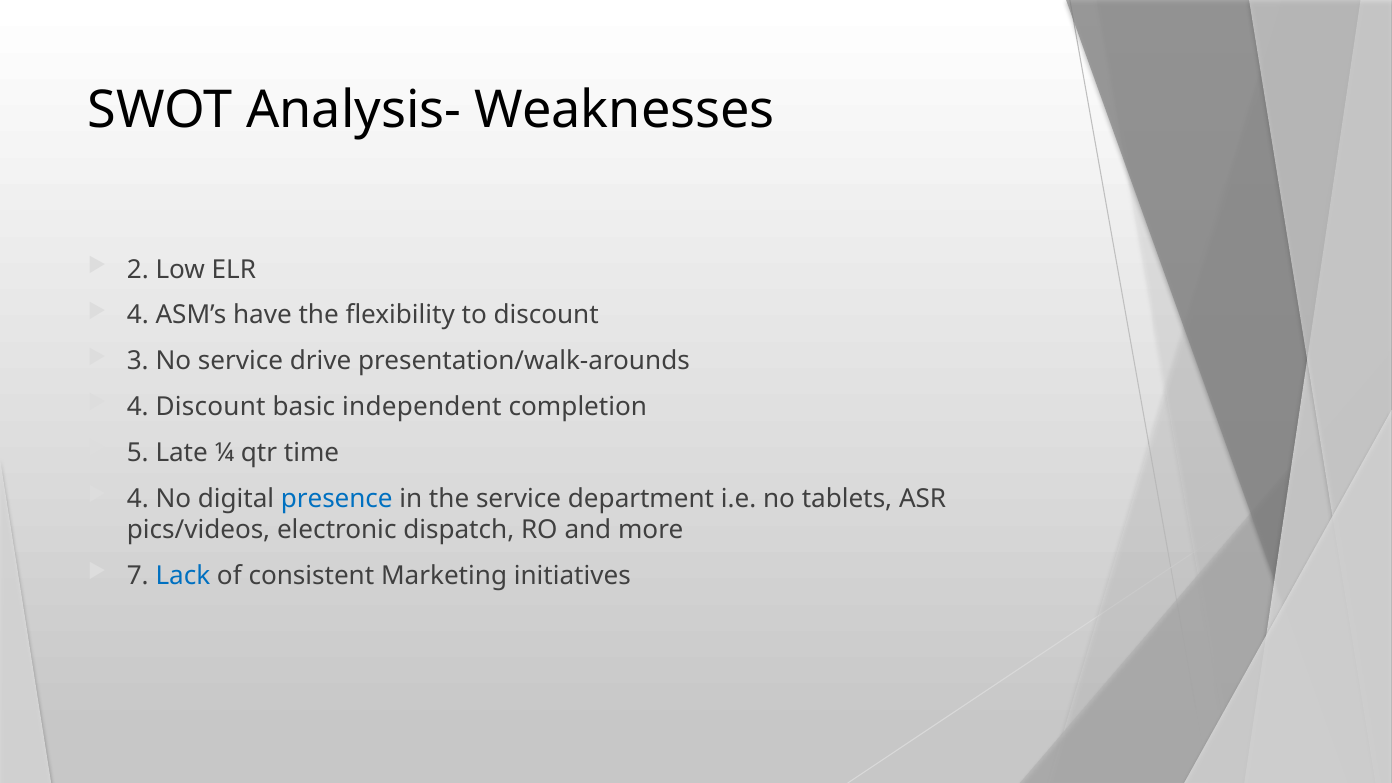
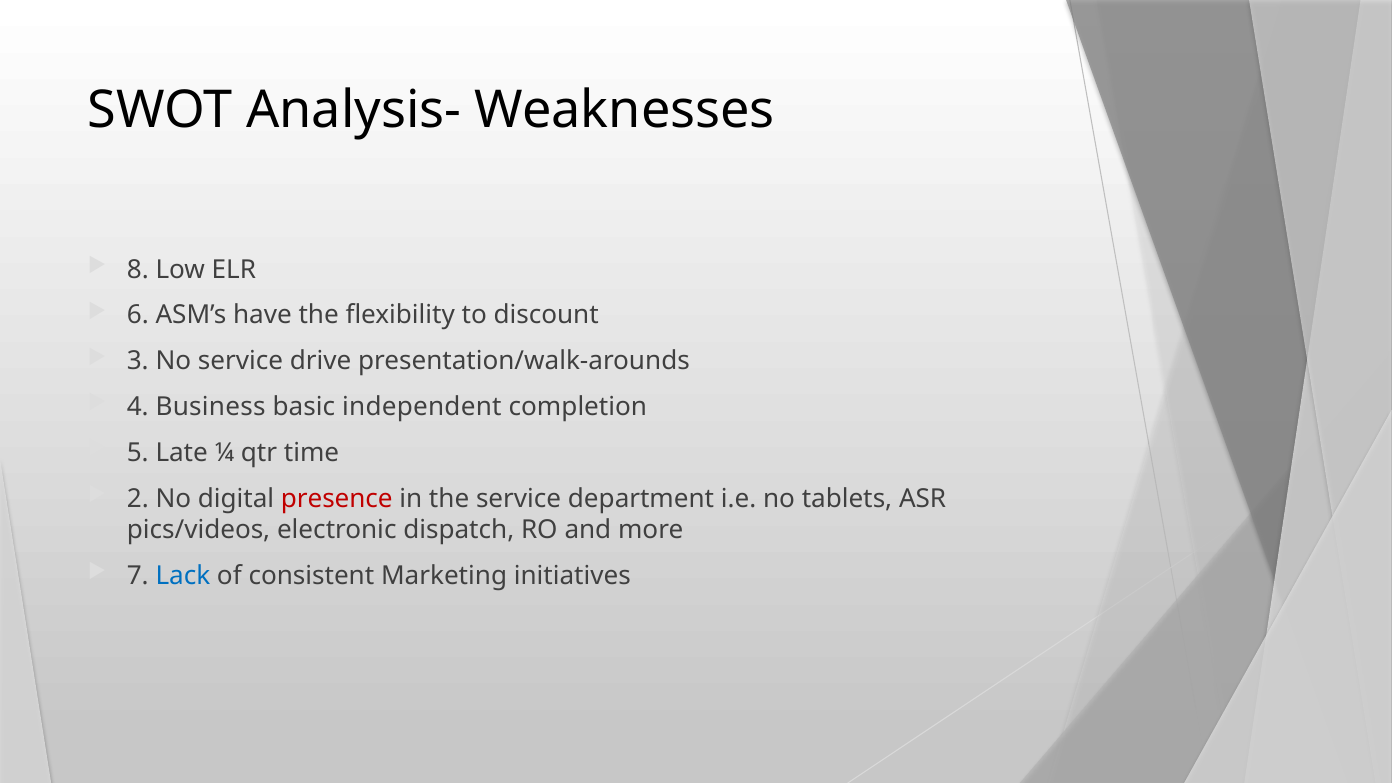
2: 2 -> 8 (138, 269)
4: 4 -> 6 (138, 315)
4 Discount: Discount -> Business (211, 407)
4: 4 -> 2 (138, 499)
presence colour: blue -> red (337, 499)
